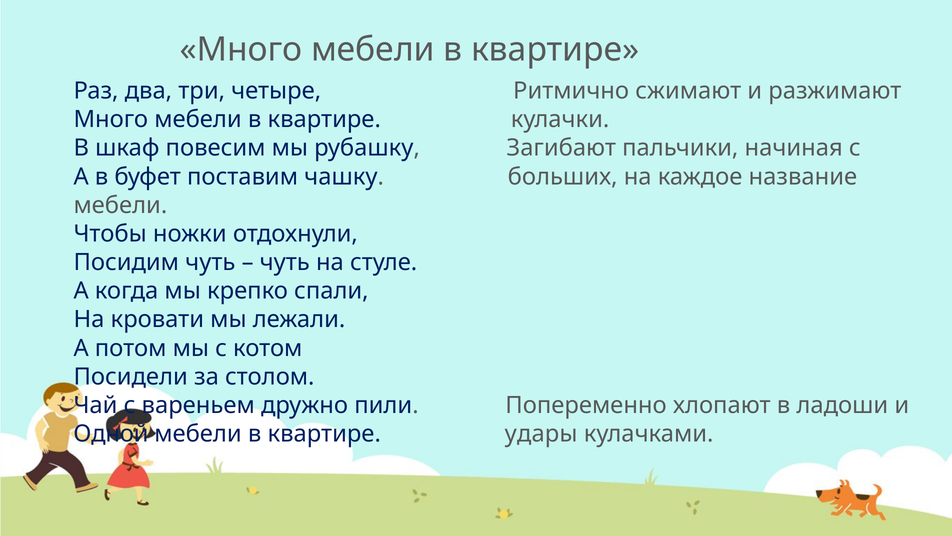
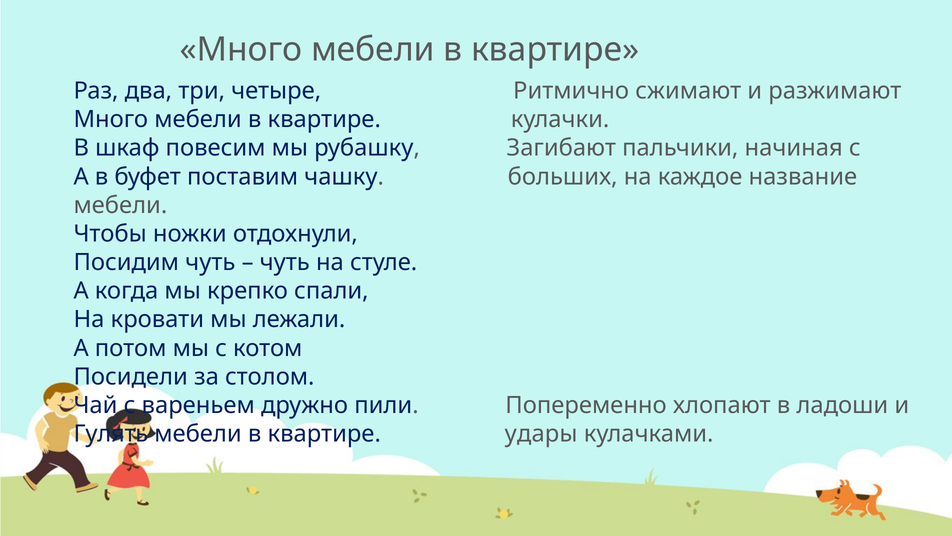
Одной: Одной -> Гулять (111, 434)
